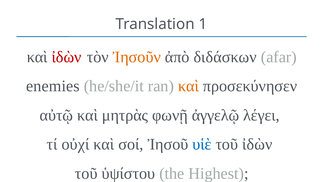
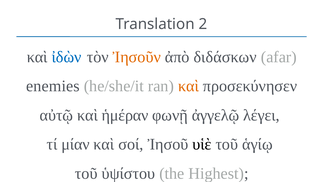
1: 1 -> 2 (203, 24)
ἰδὼν colour: red -> blue (67, 57)
μητρὰς: μητρὰς -> ἡμέραν (125, 115)
οὐχί: οὐχί -> μίαν (76, 144)
υἱὲ colour: blue -> black (202, 144)
τοῦ ἰδὼν: ἰδὼν -> ἁγίῳ (257, 144)
